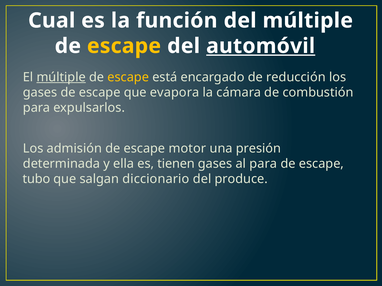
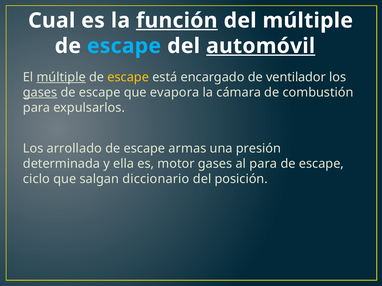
función underline: none -> present (177, 21)
escape colour: yellow -> light blue (124, 46)
reducción: reducción -> ventilador (296, 77)
gases underline: none -> present (40, 93)
admisión: admisión -> arrollado (74, 149)
motor: motor -> armas (187, 149)
tienen: tienen -> motor (176, 164)
tubo: tubo -> ciclo (36, 179)
produce: produce -> posición (241, 179)
